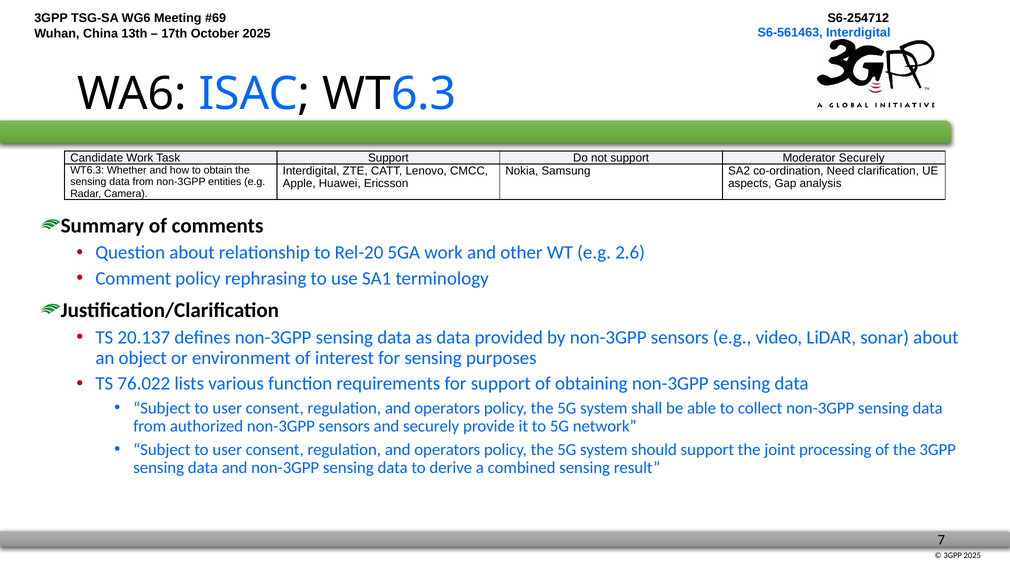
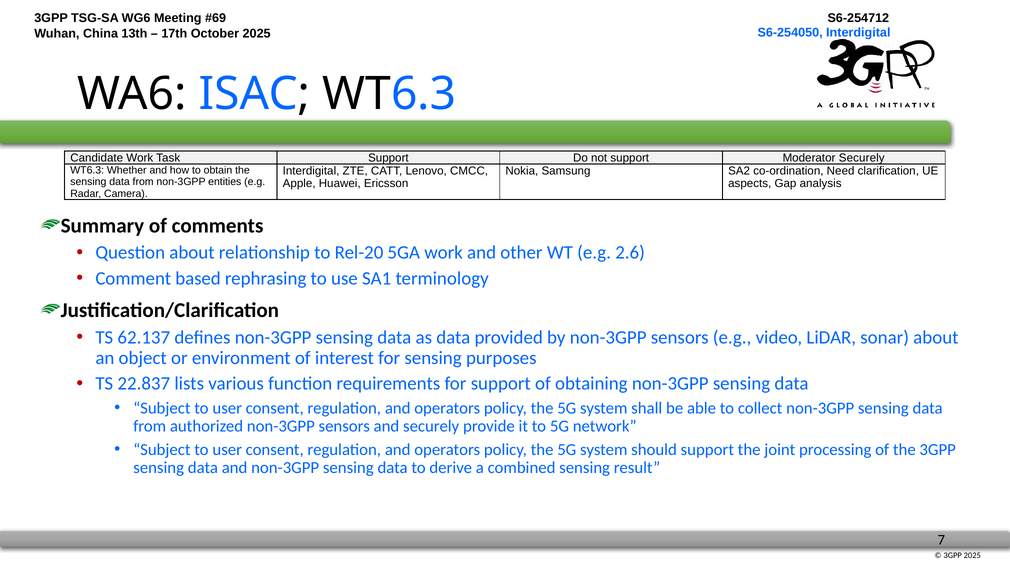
S6-561463: S6-561463 -> S6-254050 (790, 32)
Comment policy: policy -> based (198, 278)
20.137: 20.137 -> 62.137 (144, 337)
76.022: 76.022 -> 22.837 (144, 384)
